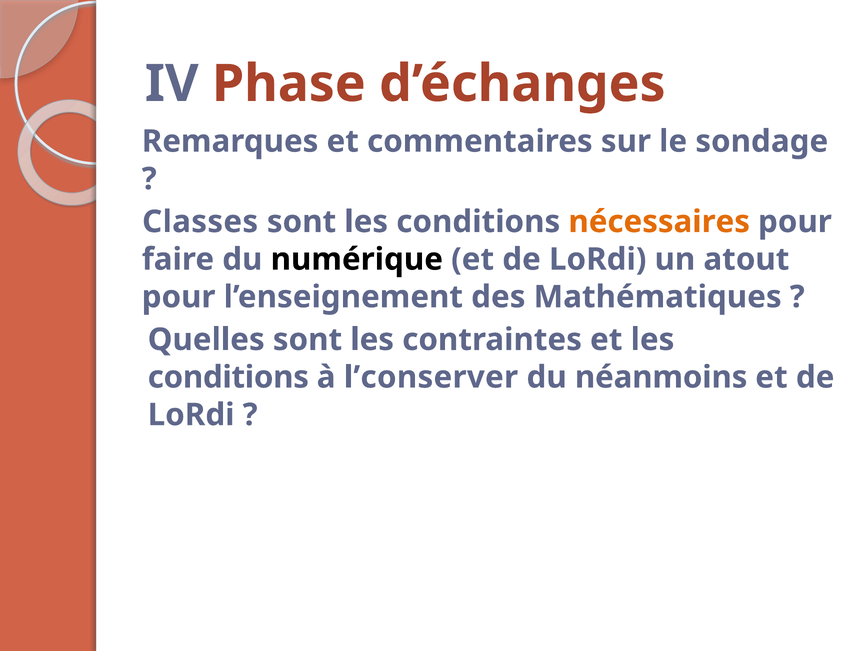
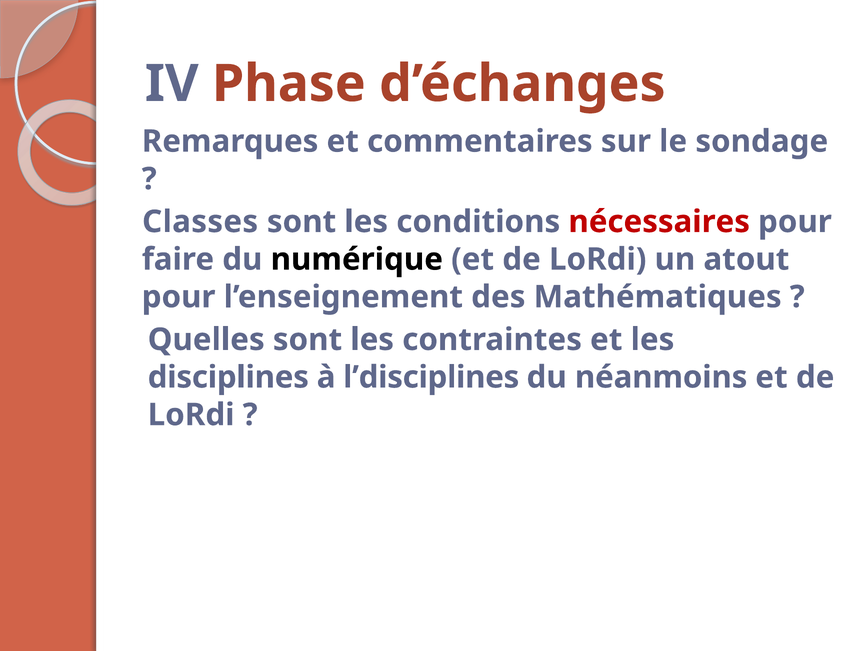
nécessaires colour: orange -> red (659, 222)
conditions: conditions -> disciplines (228, 377)
l’conserver: l’conserver -> l’disciplines (431, 377)
